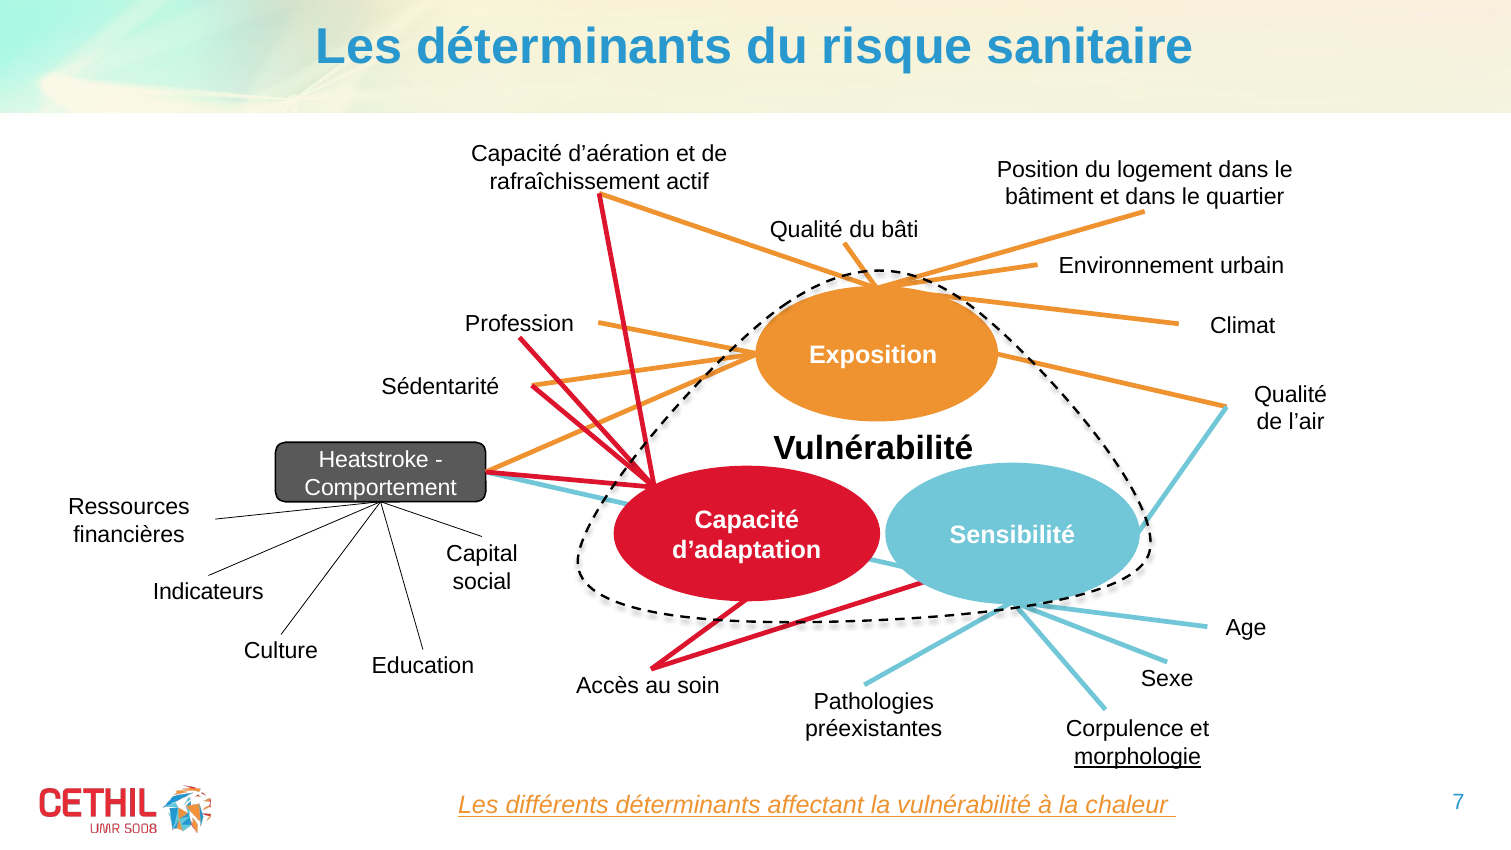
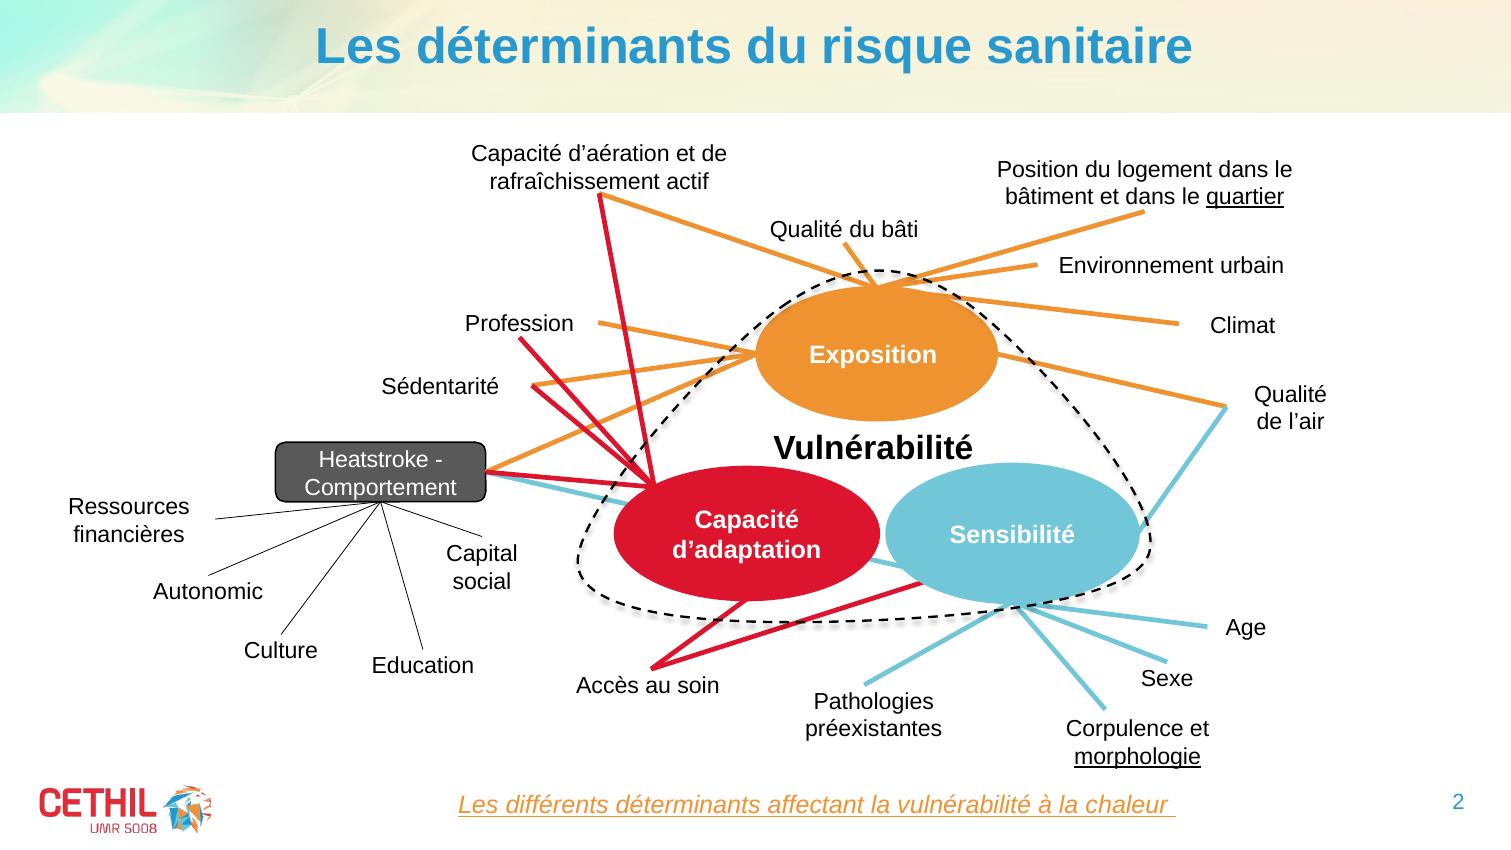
quartier underline: none -> present (1245, 197)
Indicateurs: Indicateurs -> Autonomic (208, 592)
7: 7 -> 2 (1458, 802)
